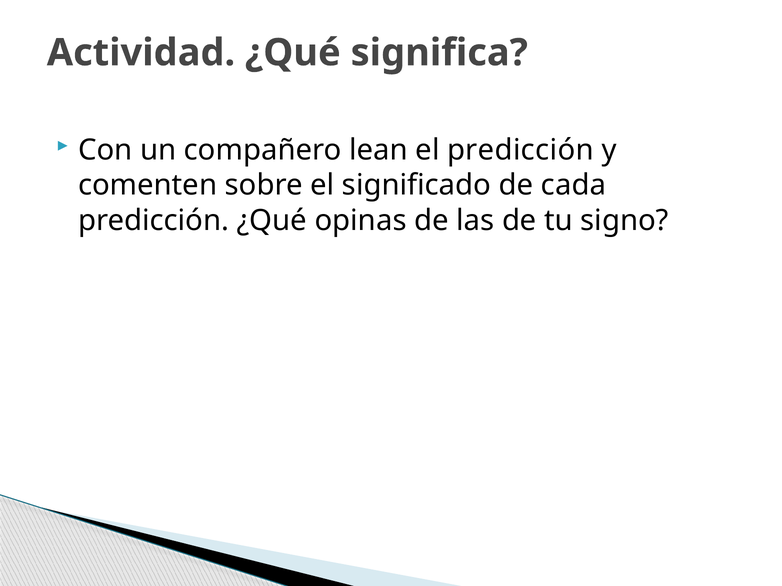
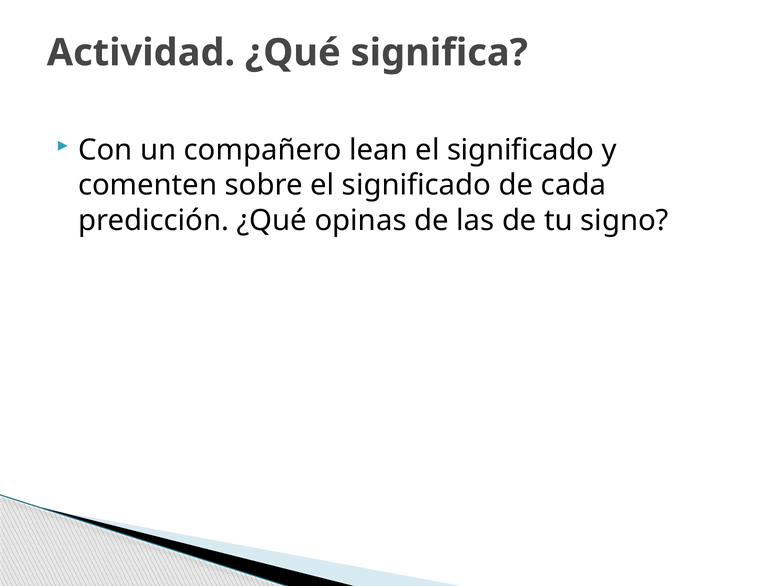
lean el predicción: predicción -> significado (521, 150)
